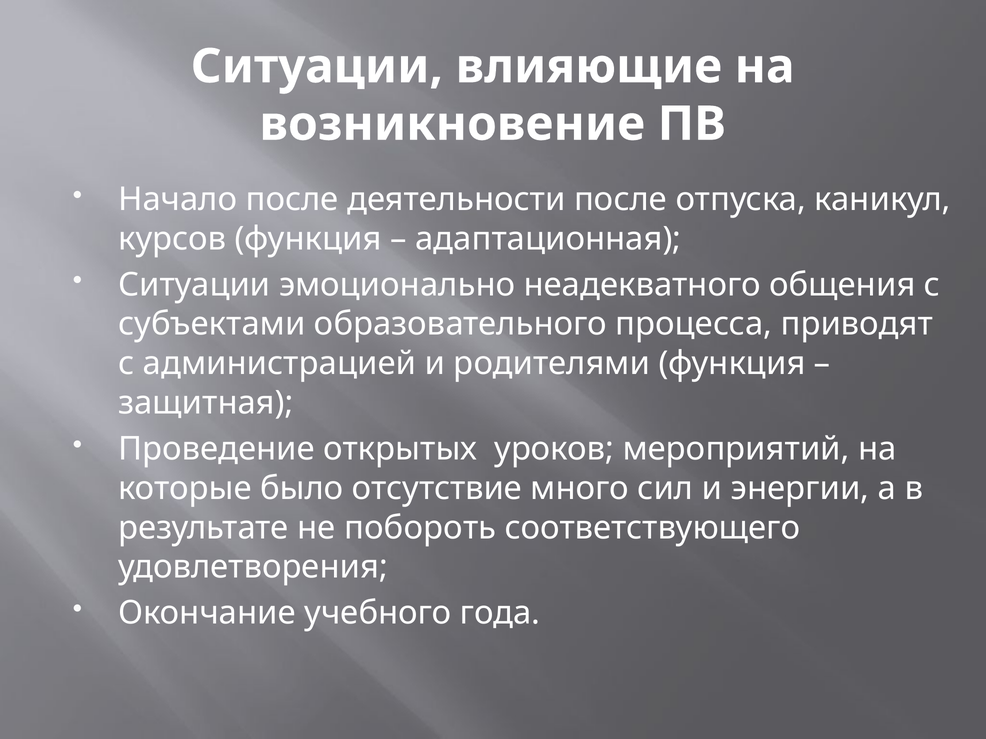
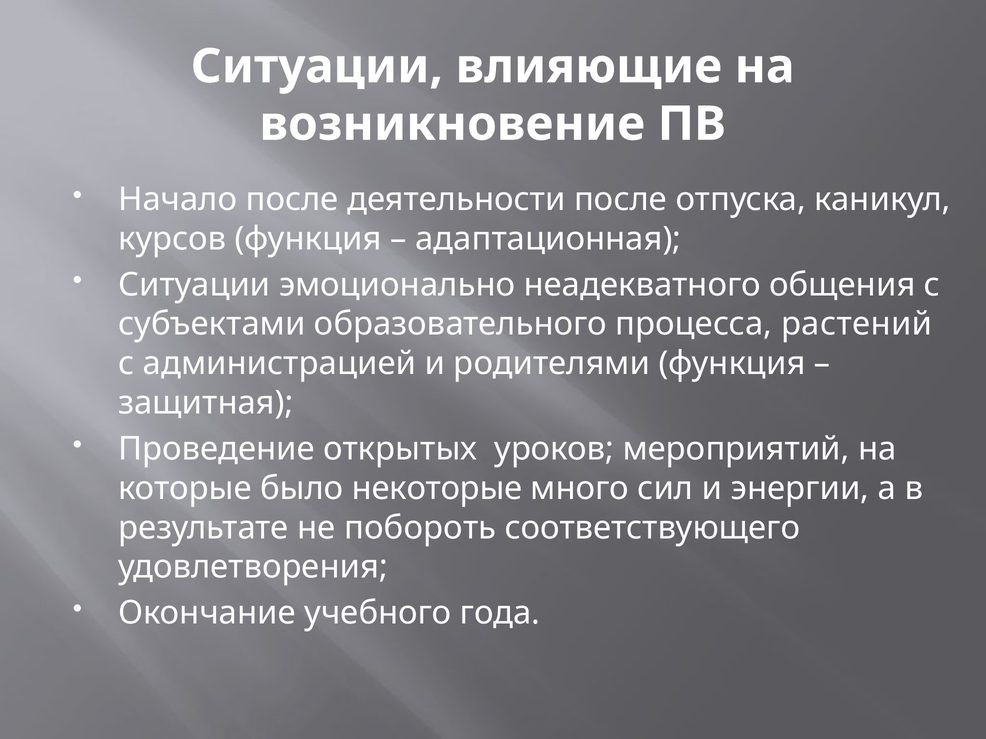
приводят: приводят -> растений (857, 324)
отсутствие: отсутствие -> некоторые (437, 489)
